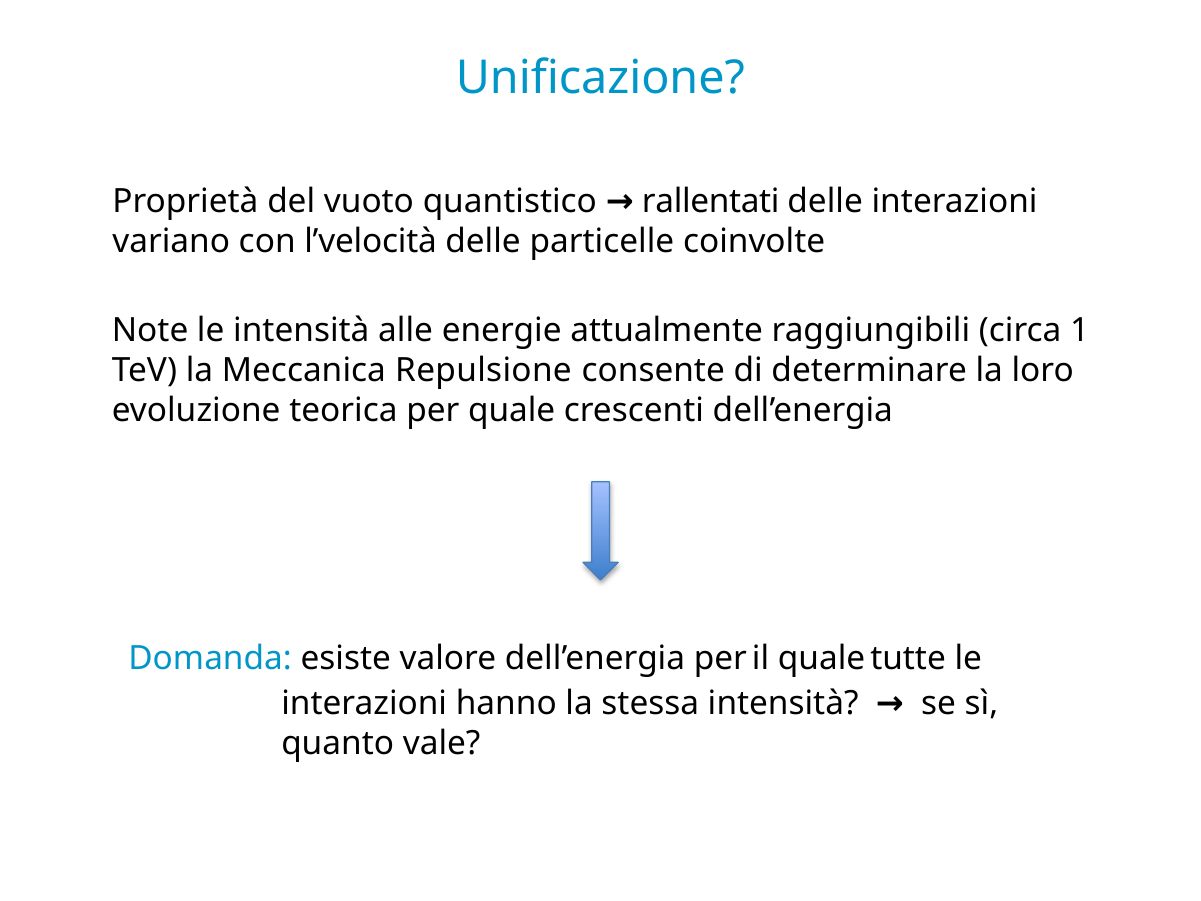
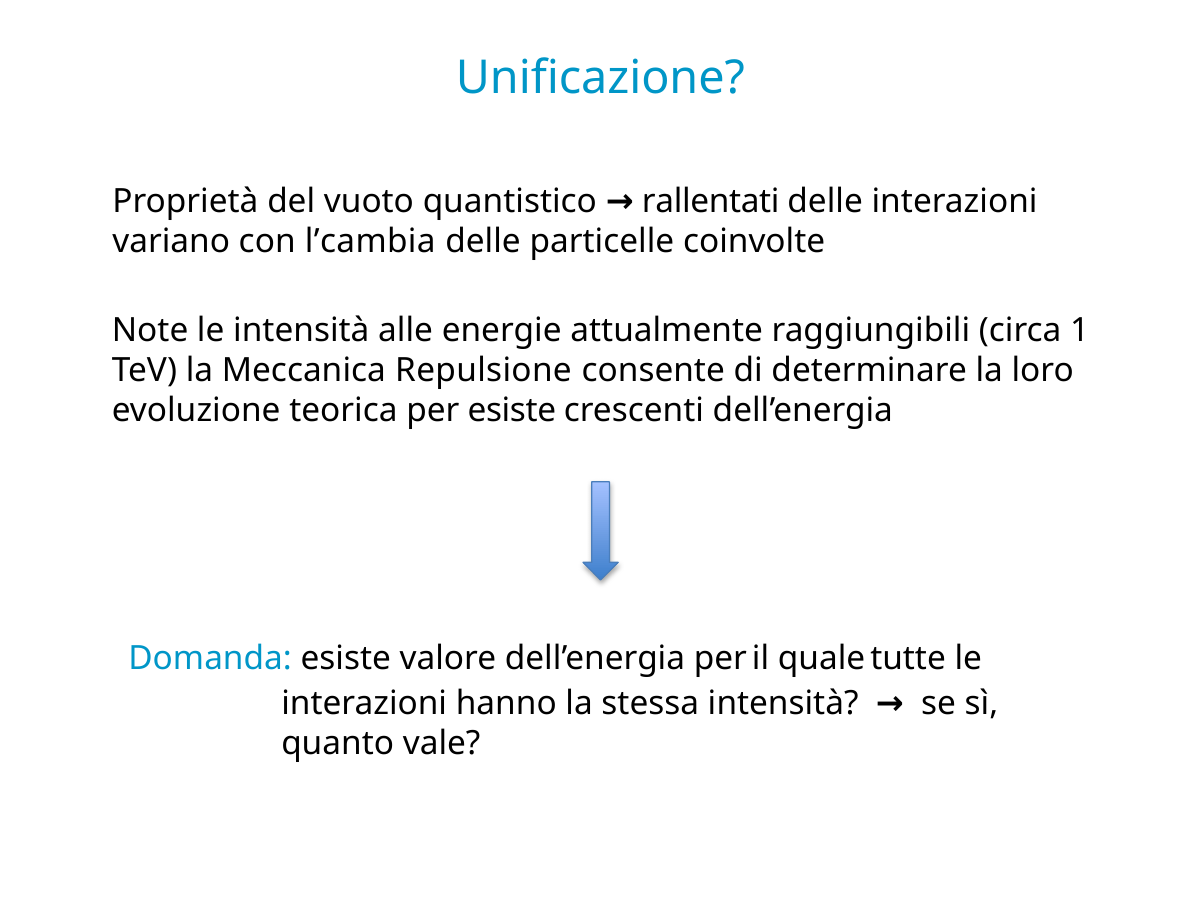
l’velocità: l’velocità -> l’cambia (370, 242)
per quale: quale -> esiste (512, 410)
